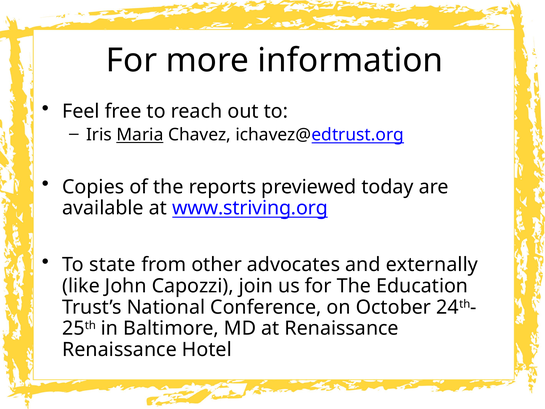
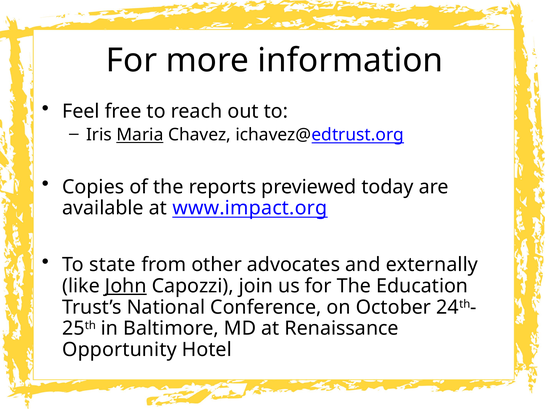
www.striving.org: www.striving.org -> www.impact.org (250, 208)
John underline: none -> present (126, 286)
Renaissance: Renaissance -> Opportunity (119, 349)
